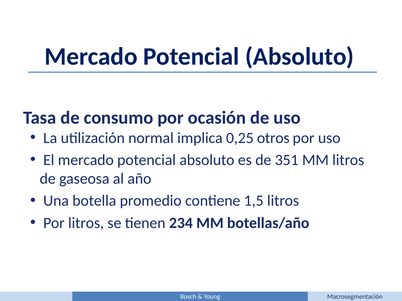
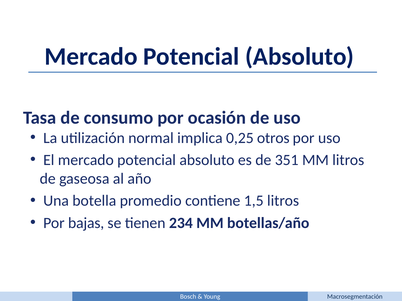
Por litros: litros -> bajas (86, 223)
